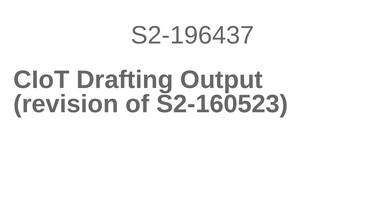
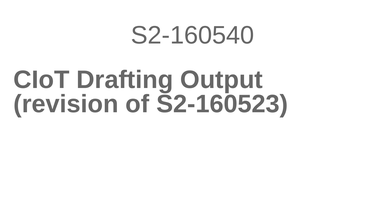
S2-196437: S2-196437 -> S2-160540 (193, 35)
